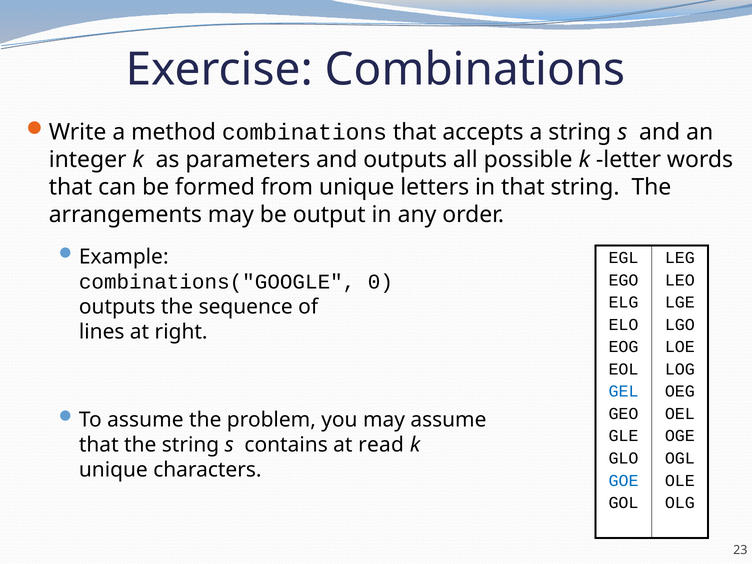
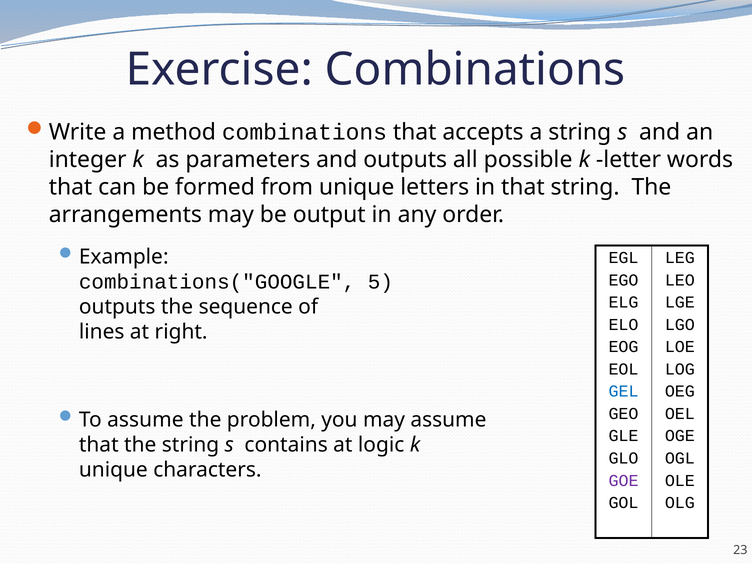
0: 0 -> 5 (380, 282)
read: read -> logic (381, 445)
GOE colour: blue -> purple (624, 481)
